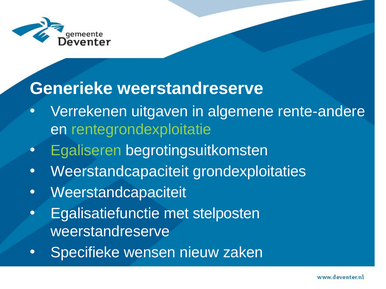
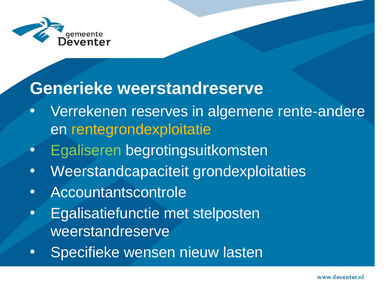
uitgaven: uitgaven -> reserves (160, 112)
rentegrondexploitatie colour: light green -> yellow (141, 130)
Weerstandcapaciteit: Weerstandcapaciteit -> Accountantscontrole (119, 193)
zaken: zaken -> lasten (243, 253)
